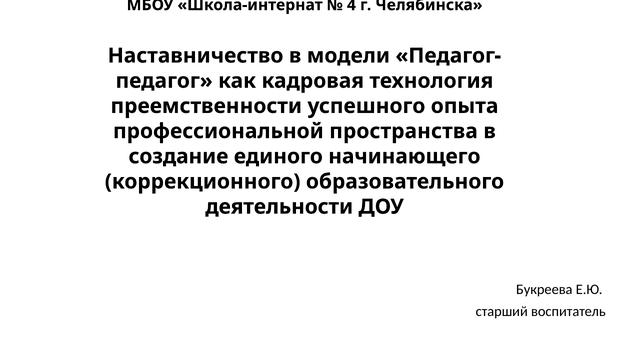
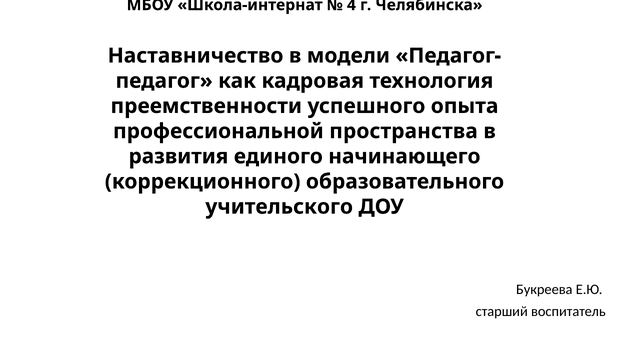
создание: создание -> развития (178, 156)
деятельности: деятельности -> учительского (279, 207)
